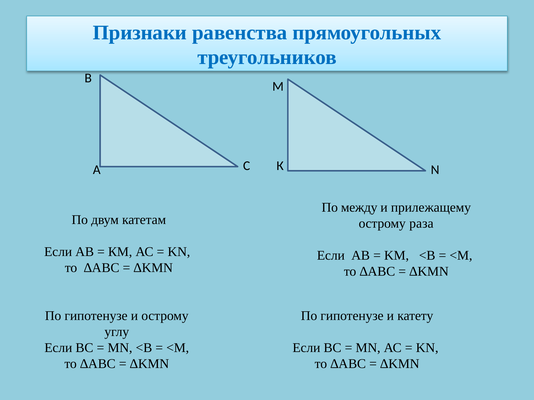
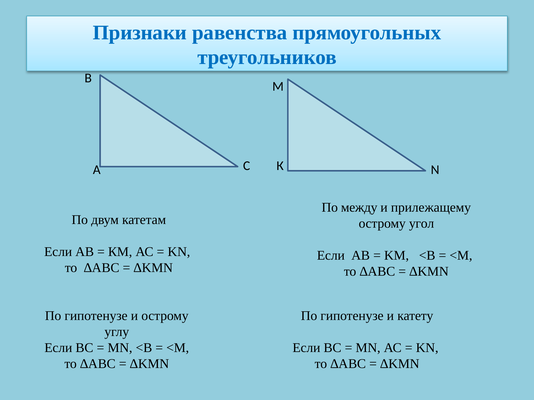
раза: раза -> угол (422, 224)
